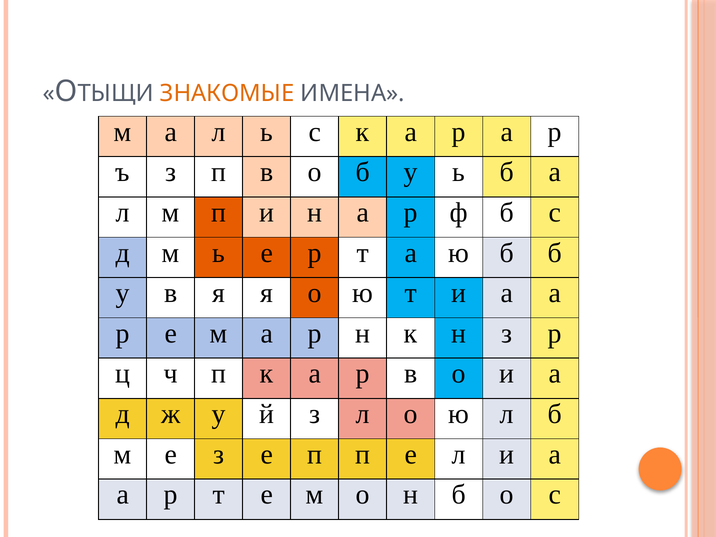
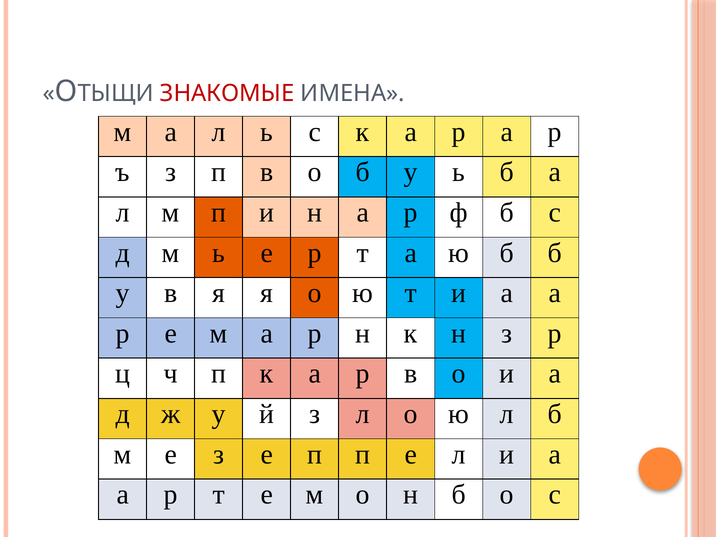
ЗНАКОМЫЕ colour: orange -> red (227, 94)
